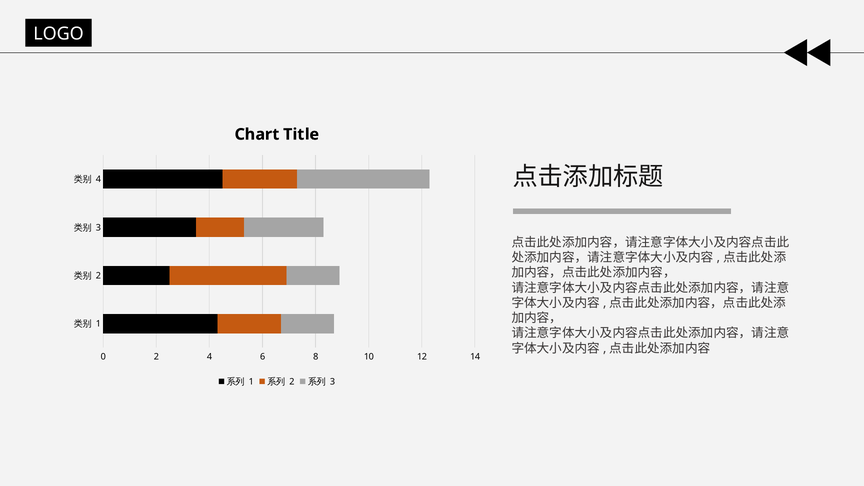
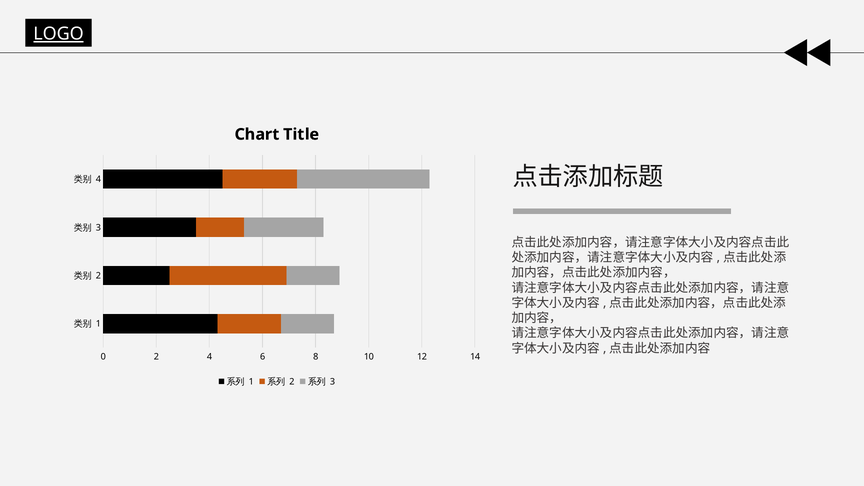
LOGO underline: none -> present (59, 34)
